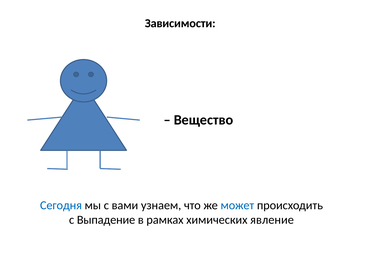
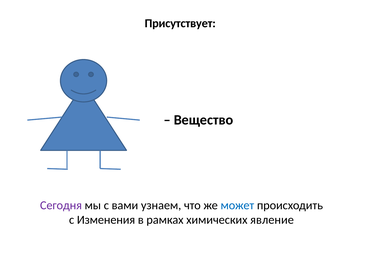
Зависимости: Зависимости -> Присутствует (180, 23)
Сегодня colour: blue -> purple (61, 205)
Выпадение: Выпадение -> Изменения (106, 219)
